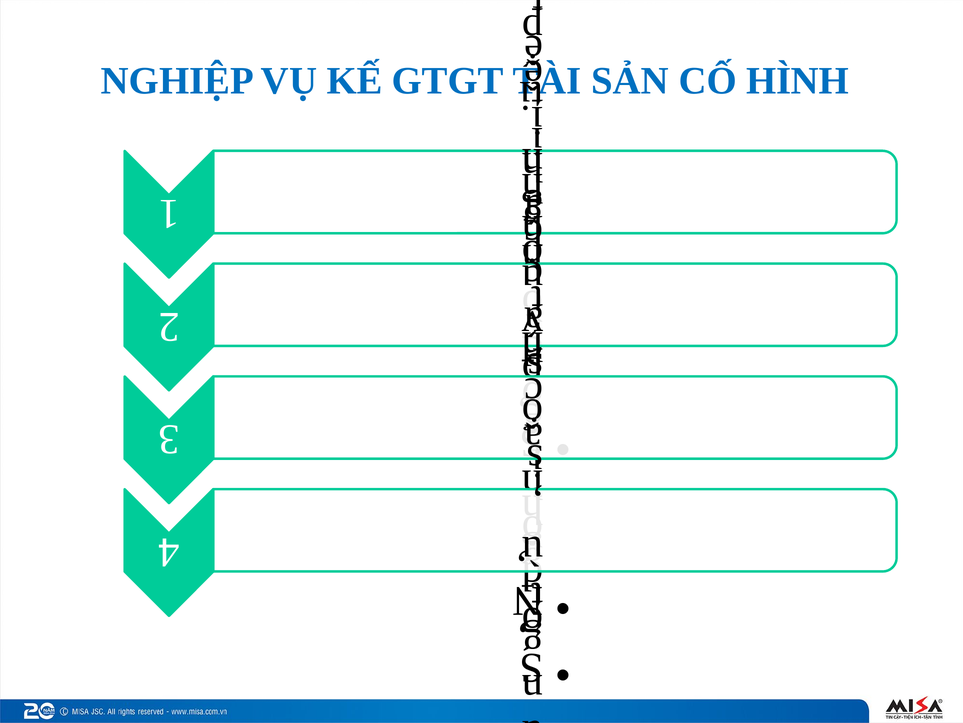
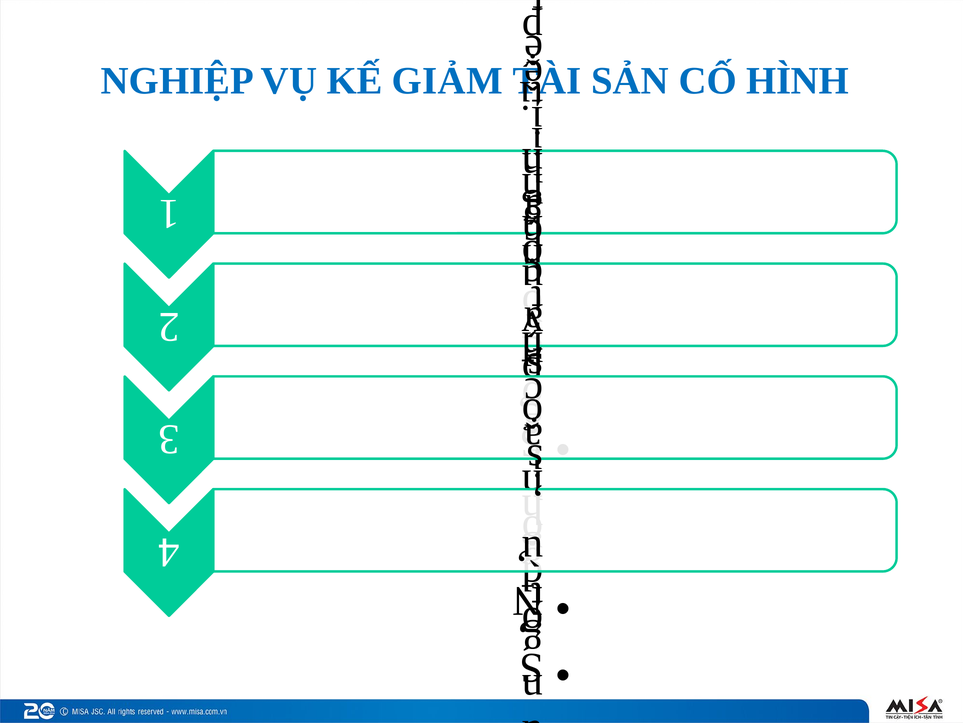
GTGT: GTGT -> GIẢM (447, 81)
